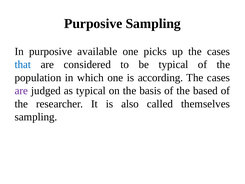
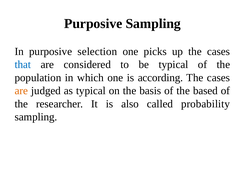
available: available -> selection (97, 51)
are colour: purple -> orange (21, 91)
themselves: themselves -> probability (205, 104)
